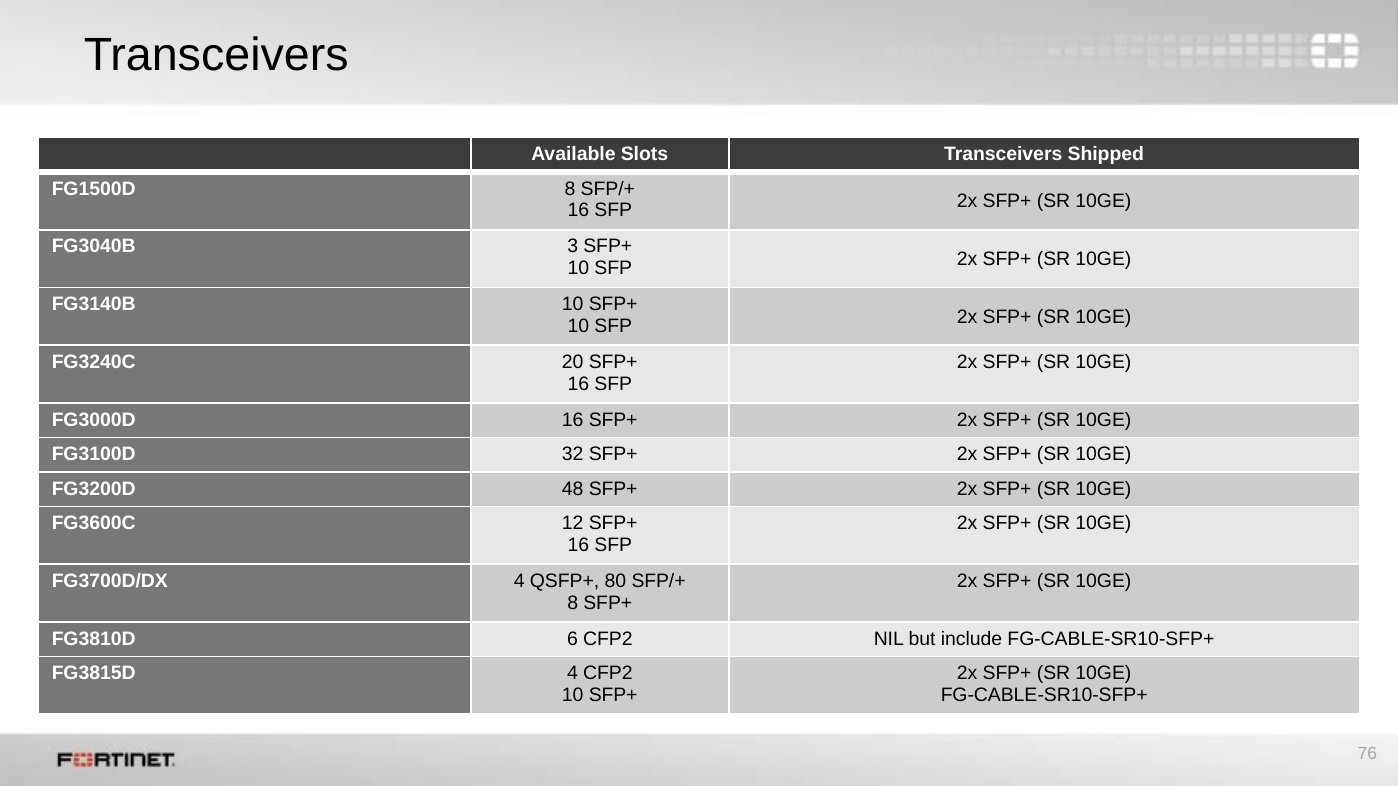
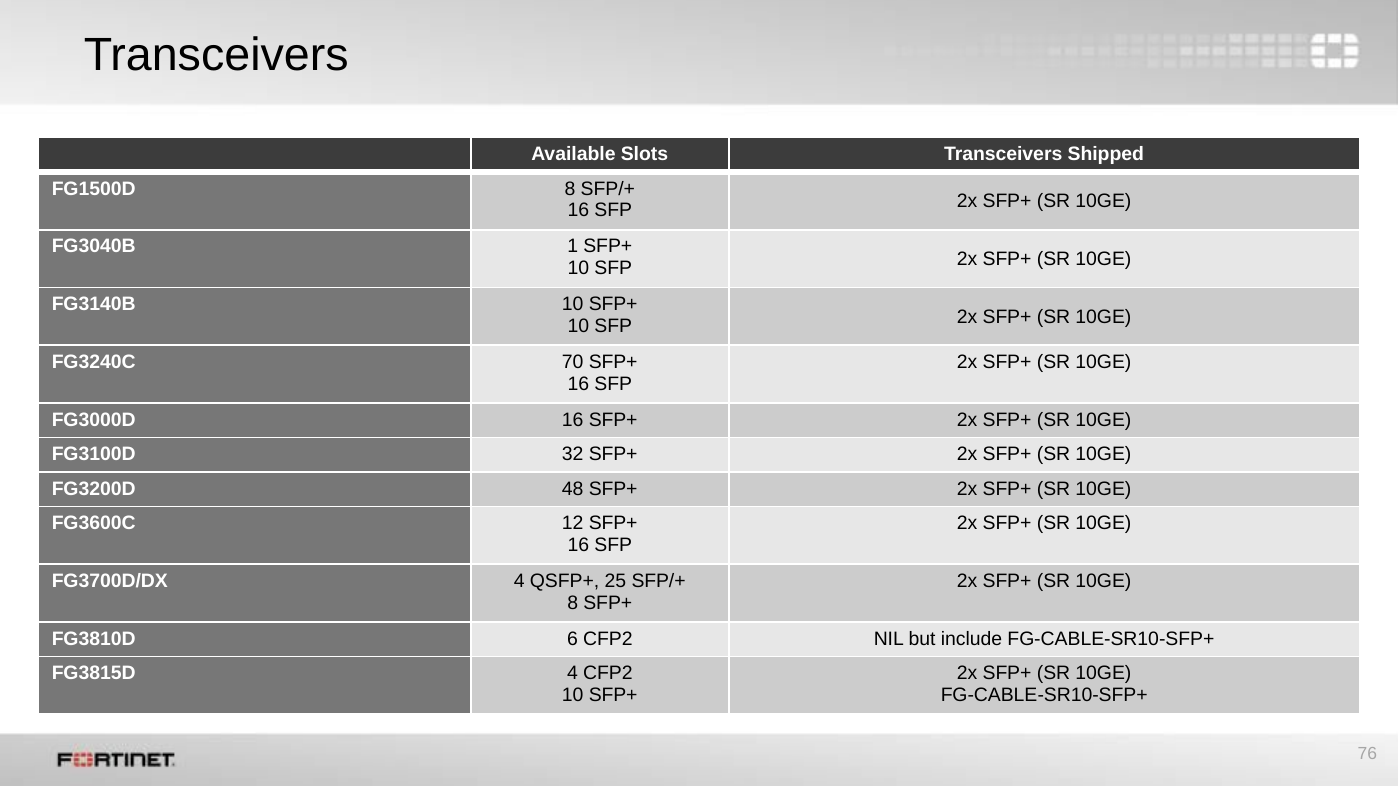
3: 3 -> 1 (573, 247)
20: 20 -> 70 (573, 362)
80: 80 -> 25 (615, 581)
